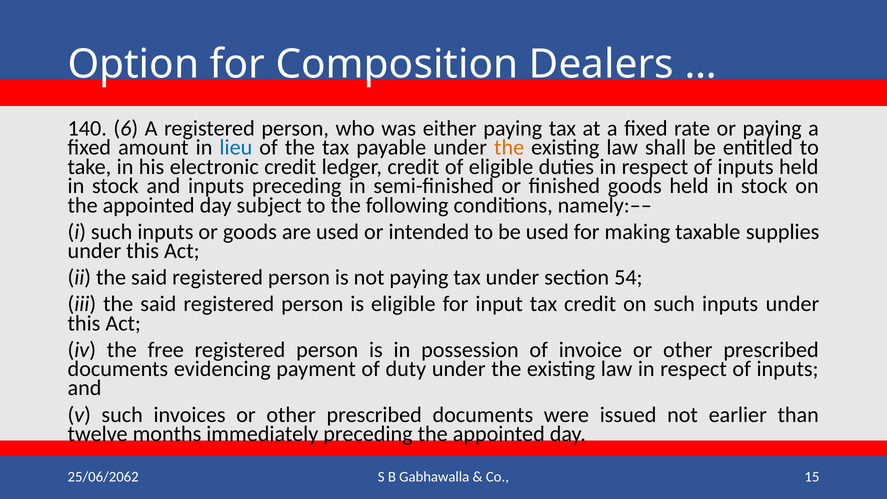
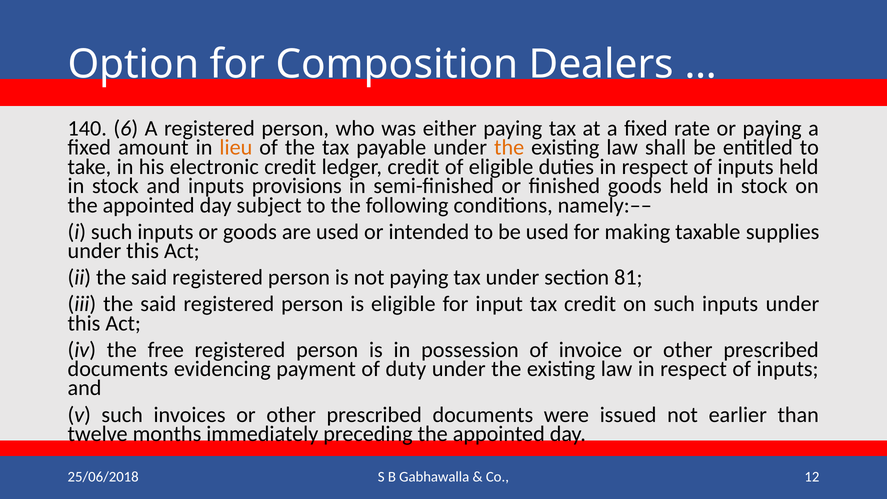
lieu colour: blue -> orange (236, 148)
inputs preceding: preceding -> provisions (297, 186)
54: 54 -> 81 (628, 277)
15: 15 -> 12 (812, 477)
25/06/2062: 25/06/2062 -> 25/06/2018 (103, 477)
